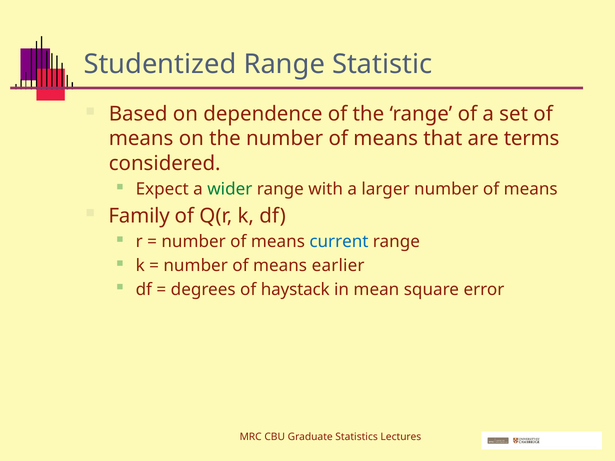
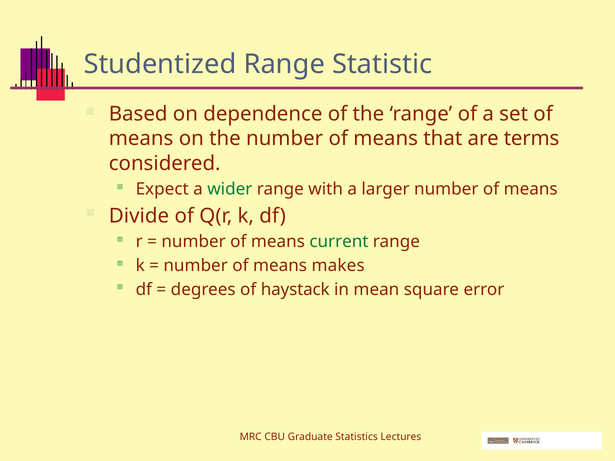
Family: Family -> Divide (139, 216)
current colour: blue -> green (339, 242)
earlier: earlier -> makes (338, 266)
